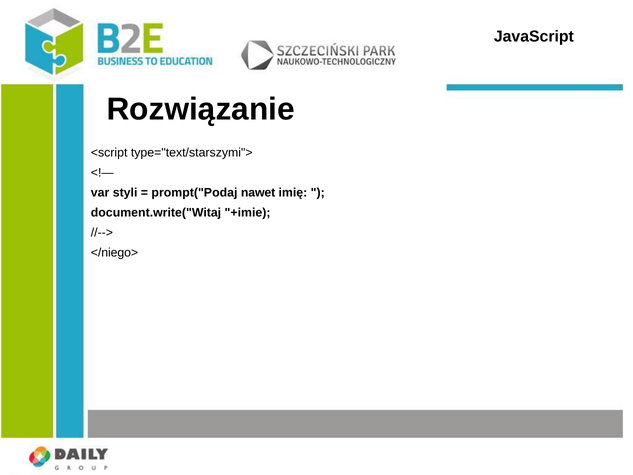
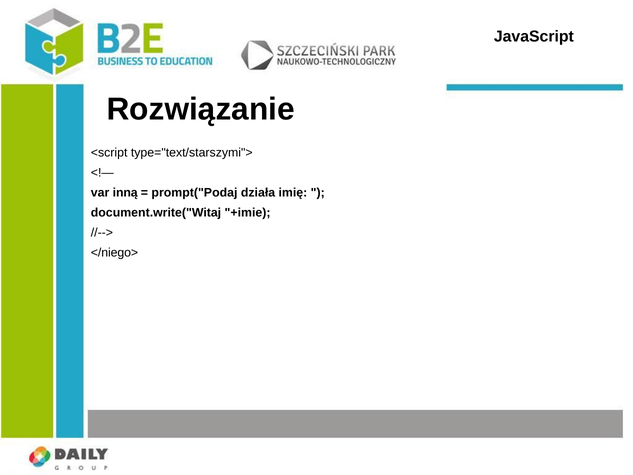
styli: styli -> inną (125, 193)
nawet: nawet -> działa (258, 193)
